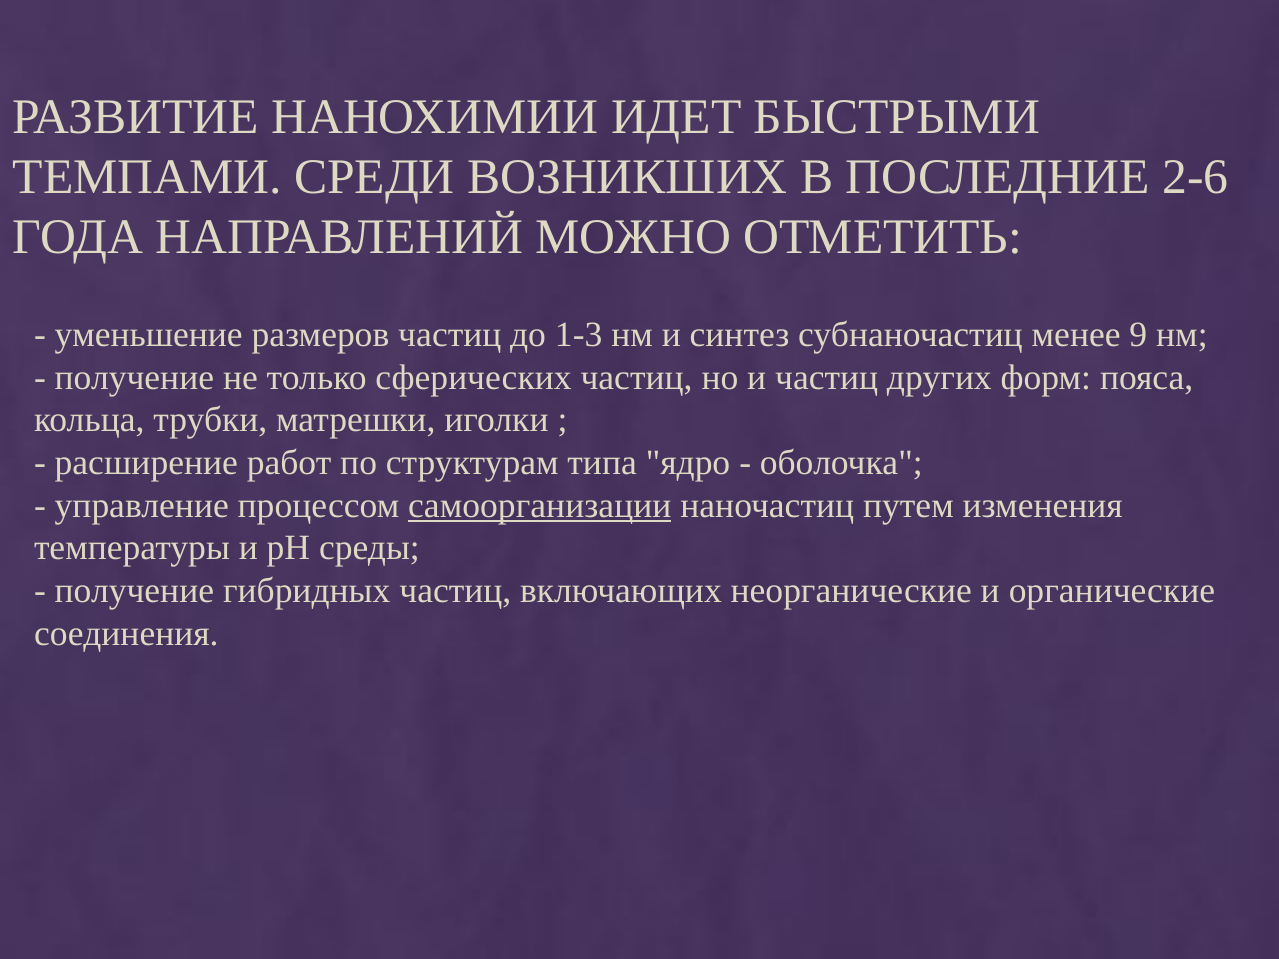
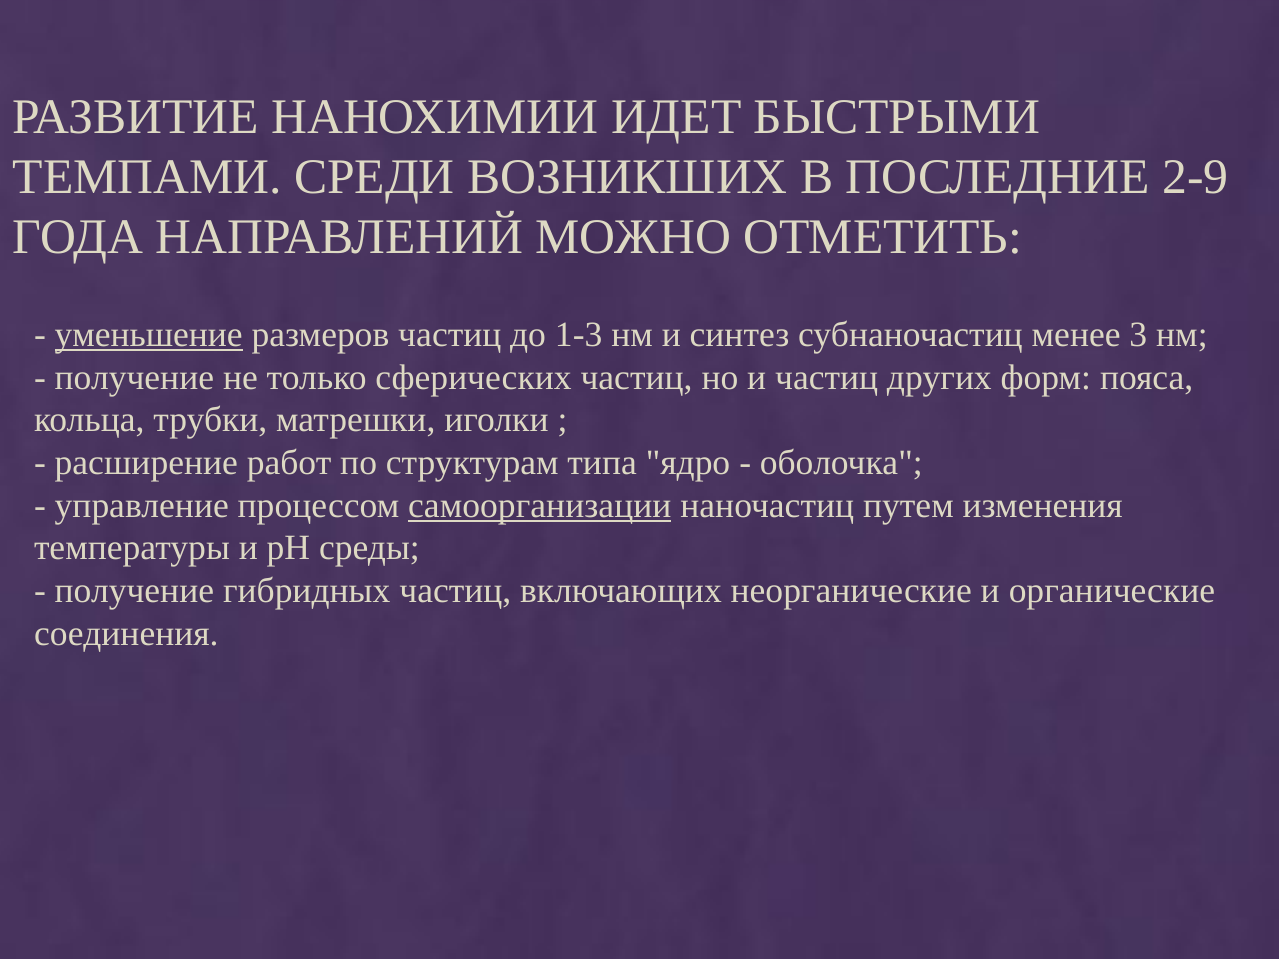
2-6: 2-6 -> 2-9 (1195, 177)
уменьшение underline: none -> present (149, 335)
9: 9 -> 3 (1138, 335)
